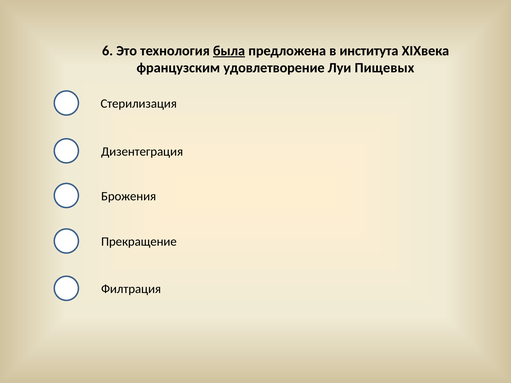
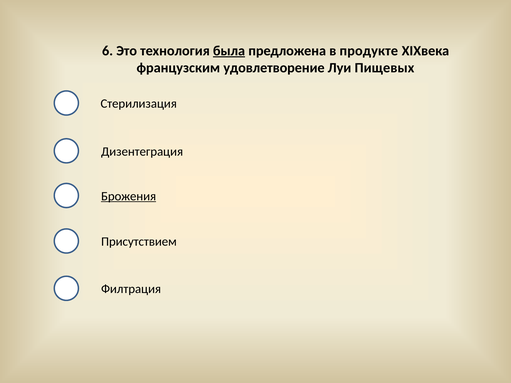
института: института -> продукте (369, 51)
Брожения underline: none -> present (129, 196)
Прекращение: Прекращение -> Присутствием (139, 242)
